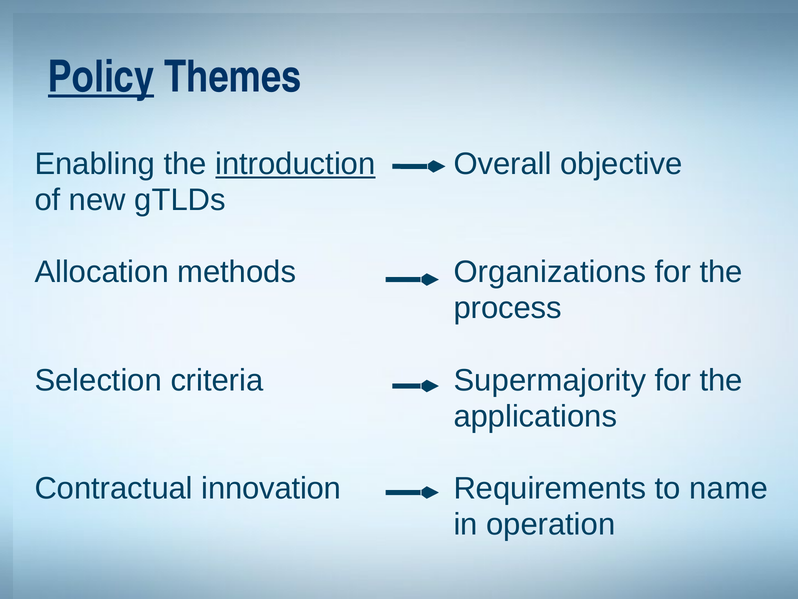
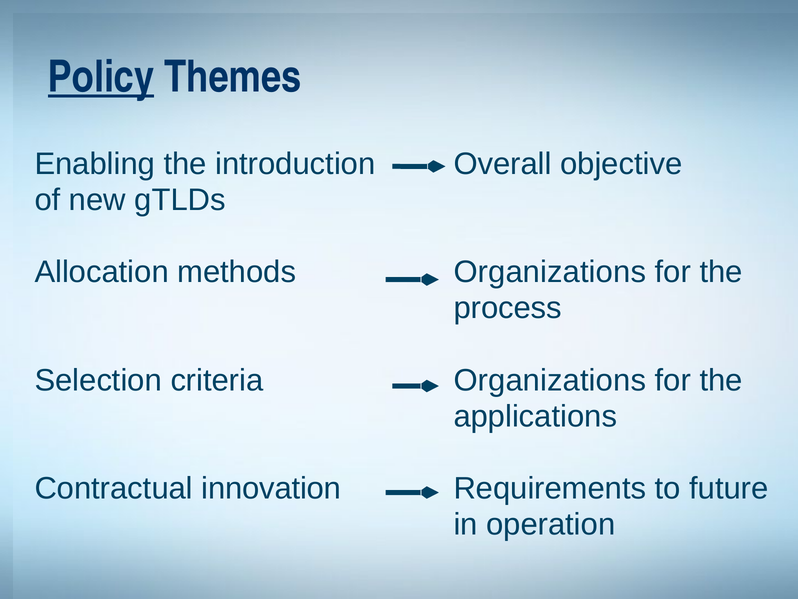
introduction underline: present -> none (295, 164)
Supermajority: Supermajority -> Organizations (550, 380)
name: name -> future (729, 488)
